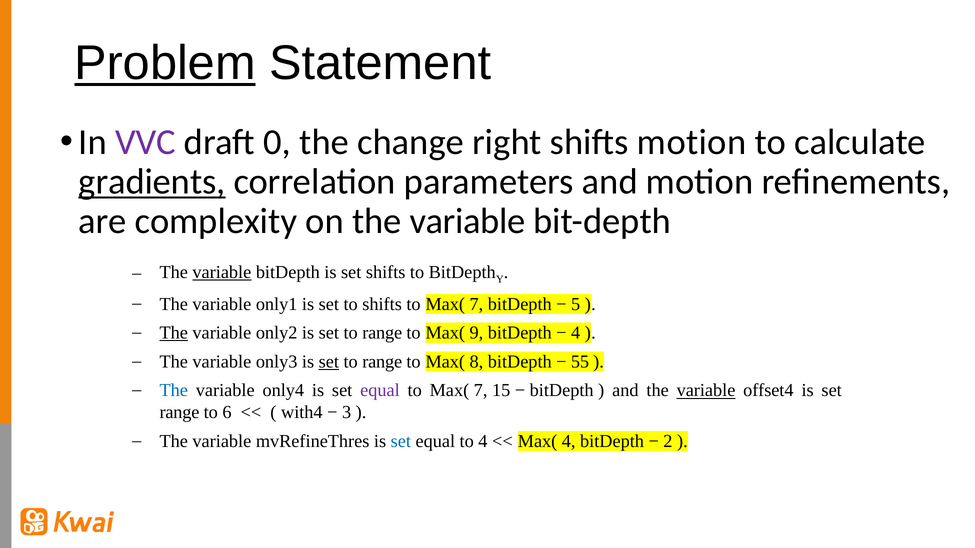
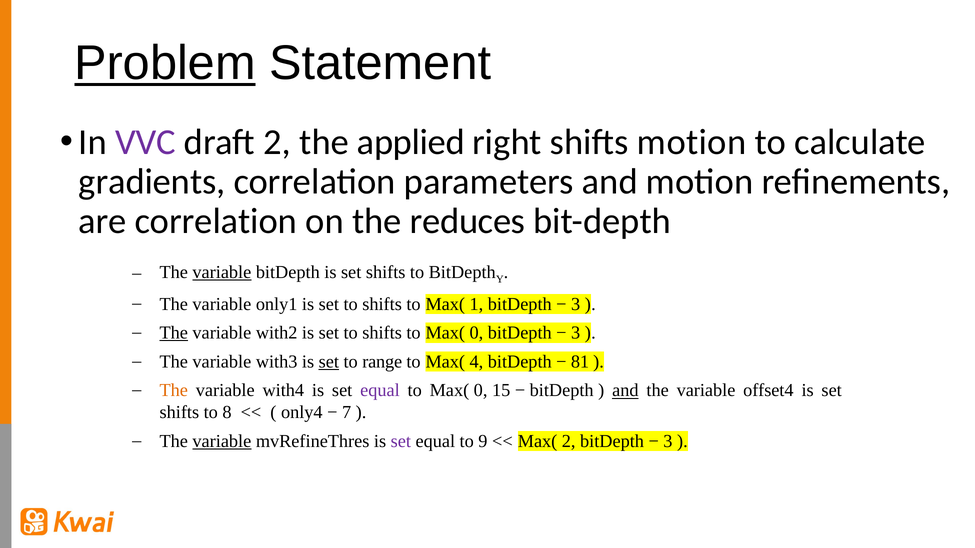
draft 0: 0 -> 2 (277, 142)
change: change -> applied (411, 142)
gradients underline: present -> none (152, 182)
are complexity: complexity -> correlation (216, 221)
on the variable: variable -> reduces (468, 221)
7: 7 -> 1 (476, 304)
5: 5 -> 3 (576, 304)
only2: only2 -> with2 (277, 333)
range: range -> shifts (382, 333)
9: 9 -> 0 (476, 333)
4: 4 -> 3 (576, 333)
only3: only3 -> with3 (277, 362)
8: 8 -> 4 (476, 362)
55: 55 -> 81 (580, 362)
The colour: blue -> orange (174, 391)
only4: only4 -> with4 (283, 391)
7: 7 -> 0 (481, 391)
and underline: none -> present (625, 391)
variable underline: present -> none (706, 391)
range: range -> shifts (179, 413)
6: 6 -> 8 (227, 413)
with4: with4 -> only4 (302, 413)
3: 3 -> 7 (347, 413)
variable underline: none -> present (222, 442)
set colour: blue -> purple (401, 442)
to 4: 4 -> 9 (483, 442)
Max( 4: 4 -> 2 (569, 442)
2: 2 -> 3 (668, 442)
